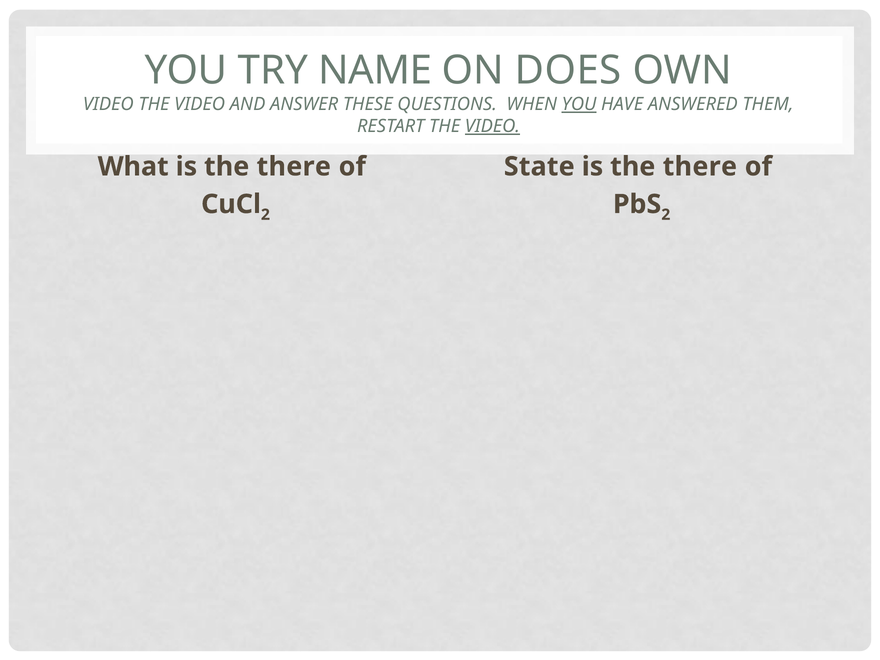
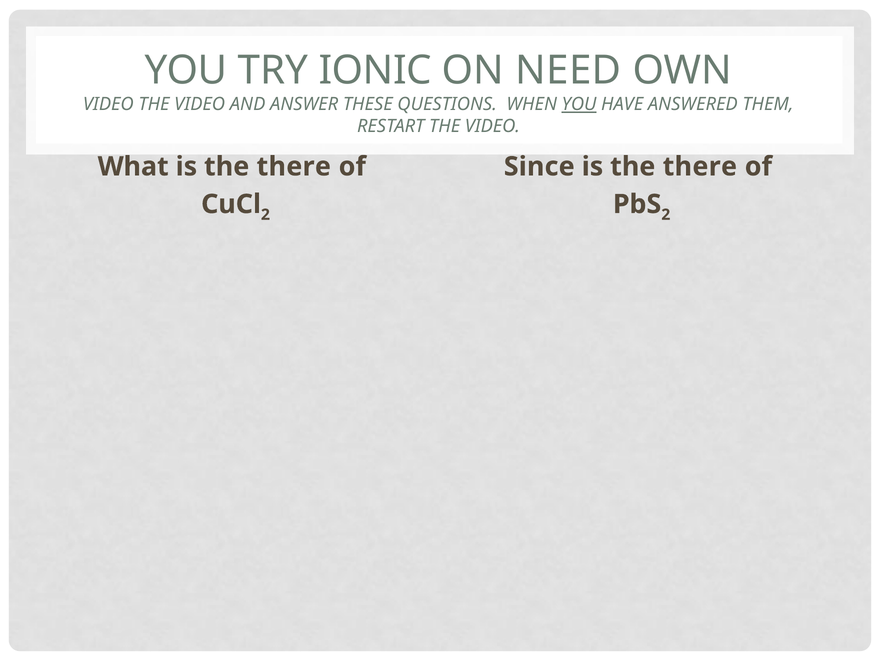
NAME: NAME -> IONIC (375, 71)
DOES: DOES -> NEED (568, 71)
VIDEO underline: present -> none (492, 126)
State: State -> Since (539, 167)
